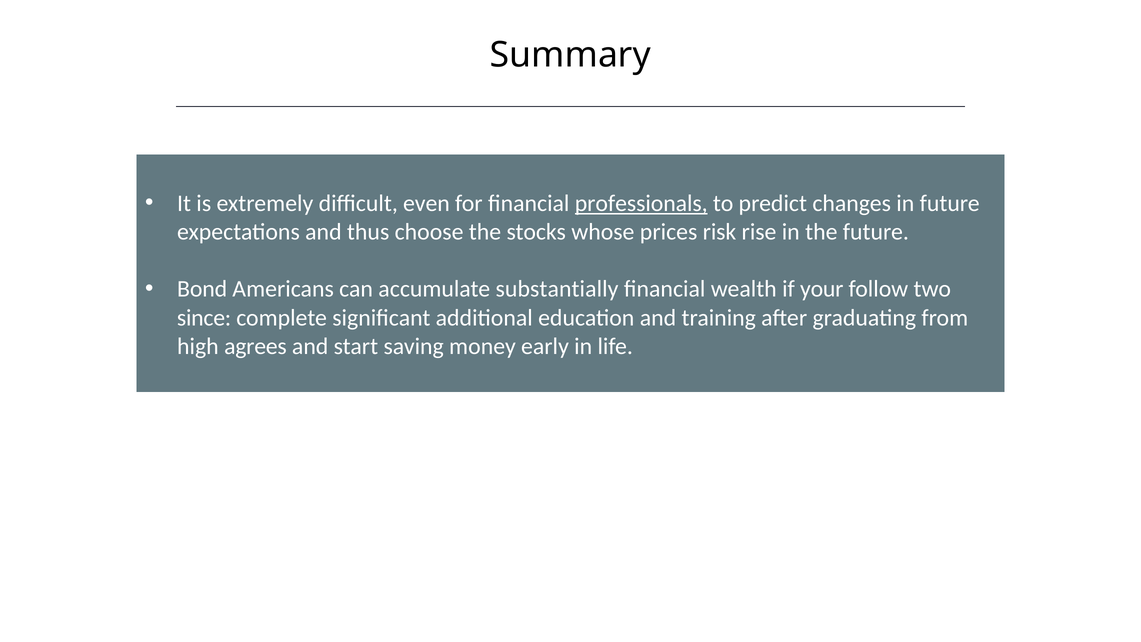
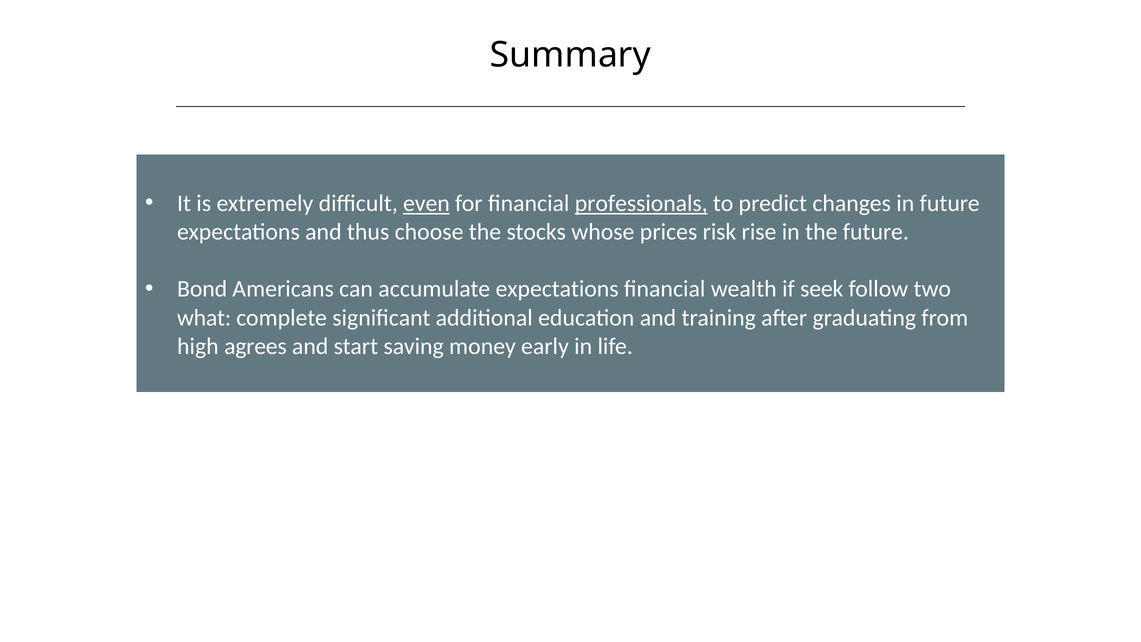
even underline: none -> present (426, 203)
accumulate substantially: substantially -> expectations (557, 289)
your: your -> seek (822, 289)
since: since -> what (204, 318)
